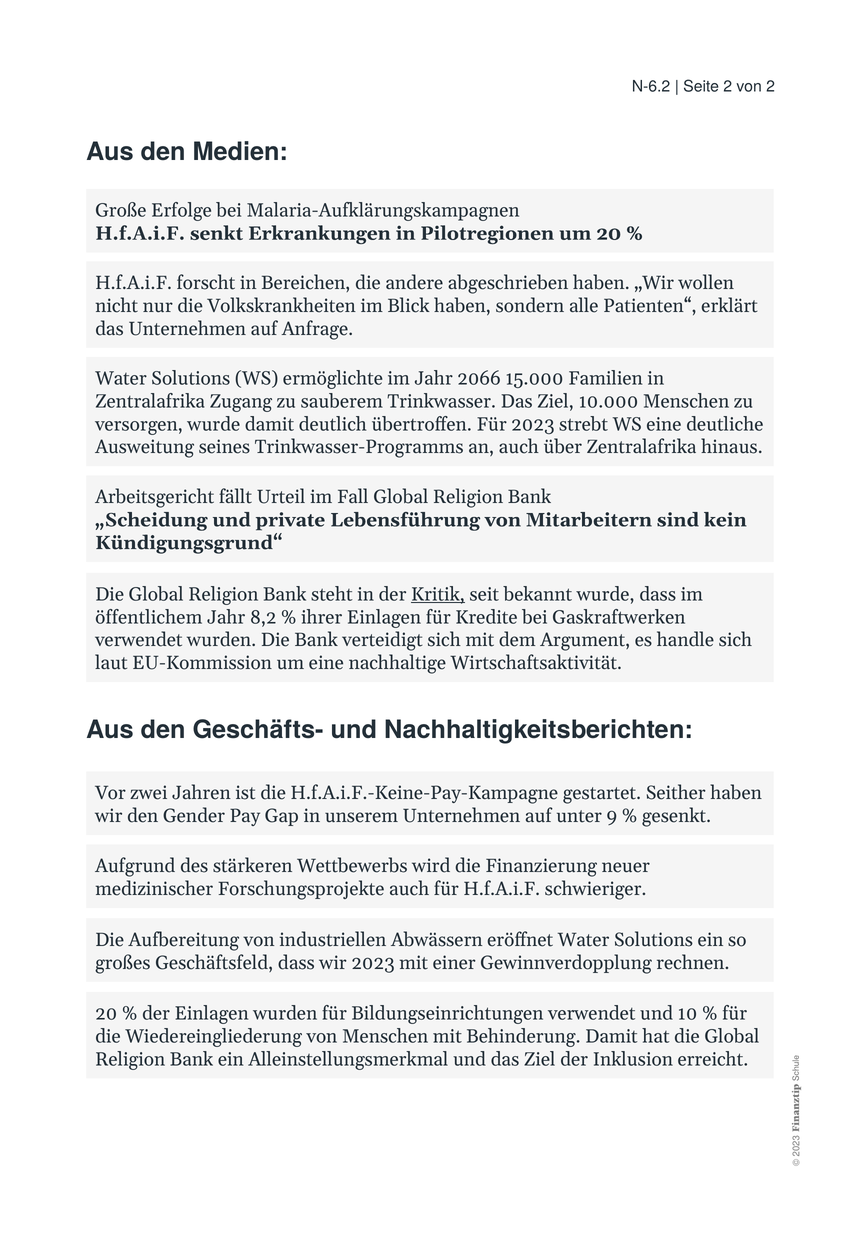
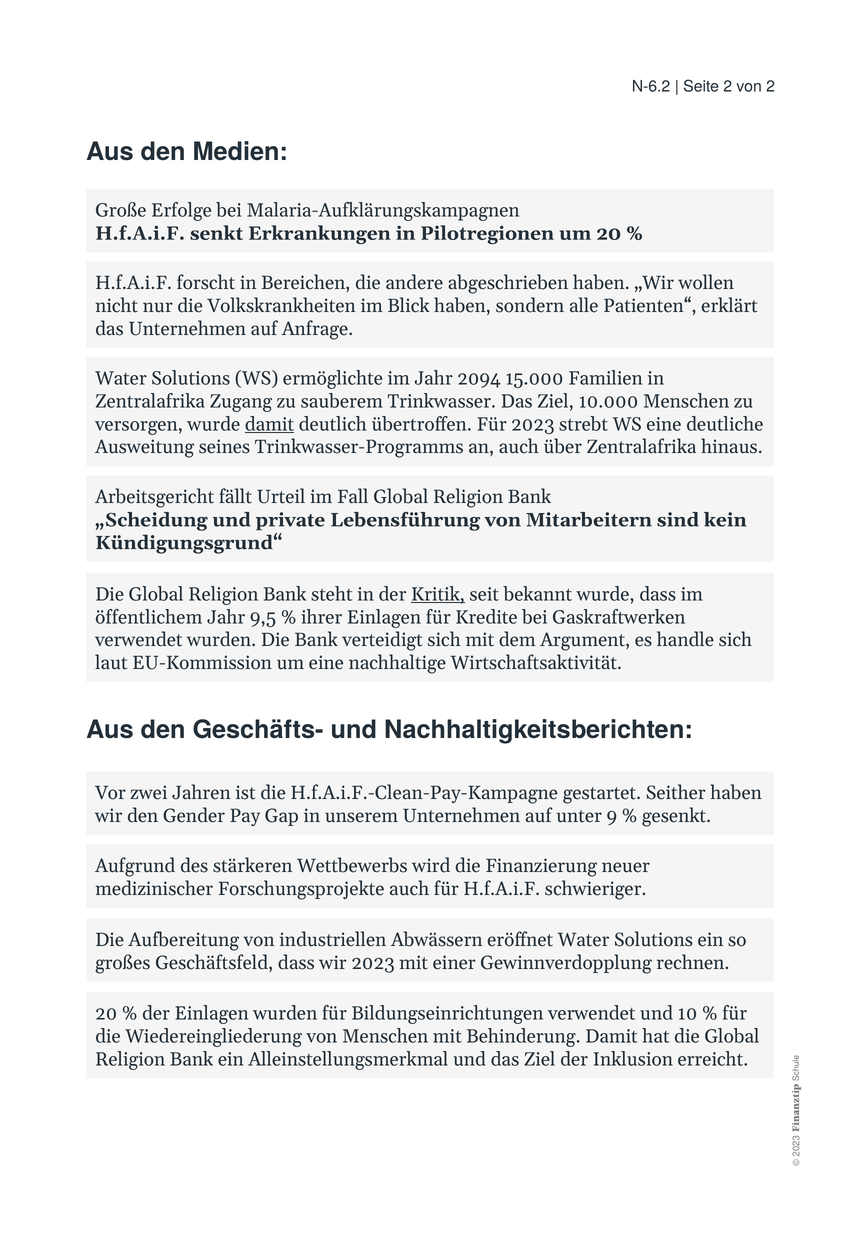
2066: 2066 -> 2094 (479, 378)
damit underline: none -> present (269, 424)
8,2: 8,2 -> 9,5 (263, 617)
H.f.A.i.F.-Keine-Pay-Kampagne: H.f.A.i.F.-Keine-Pay-Kampagne -> H.f.A.i.F.-Clean-Pay-Kampagne (424, 793)
